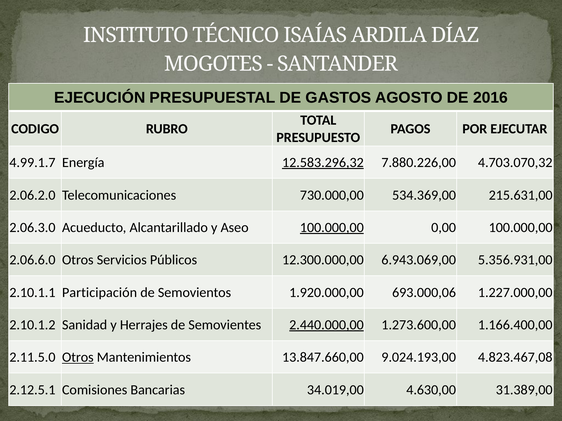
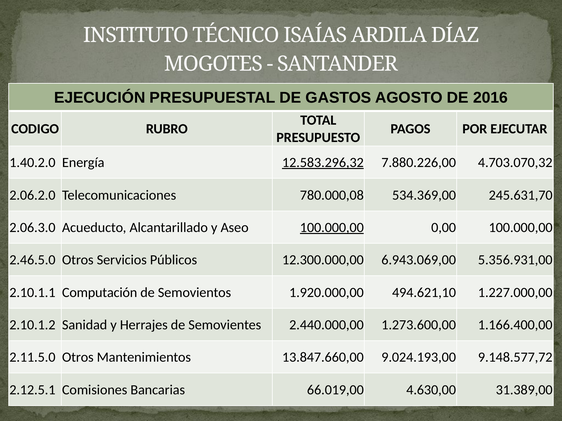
4.99.1.7: 4.99.1.7 -> 1.40.2.0 (32, 163)
730.000,00: 730.000,00 -> 780.000,08 (332, 195)
215.631,00: 215.631,00 -> 245.631,70 (521, 195)
2.06.6.0: 2.06.6.0 -> 2.46.5.0 (32, 260)
Participación: Participación -> Computación (100, 293)
693.000,06: 693.000,06 -> 494.621,10 (424, 293)
2.440.000,00 underline: present -> none (326, 325)
Otros underline: present -> none (78, 358)
4.823.467,08: 4.823.467,08 -> 9.148.577,72 (515, 358)
34.019,00: 34.019,00 -> 66.019,00 (335, 390)
